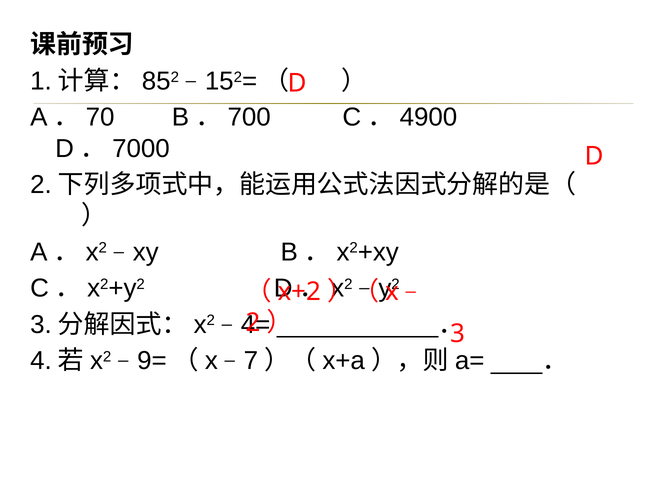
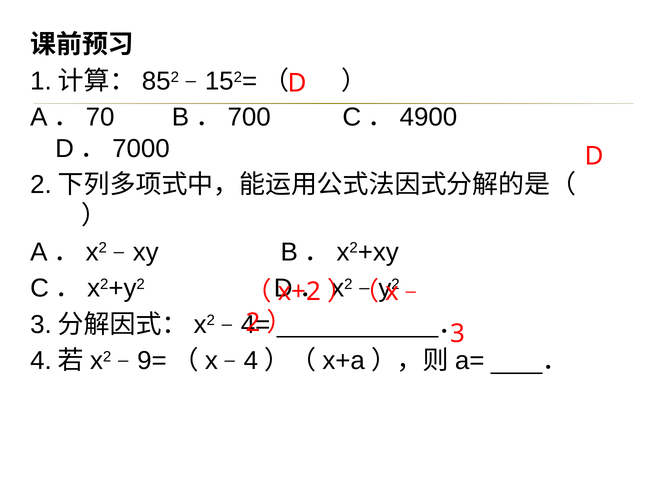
7: 7 -> 4 (251, 361)
